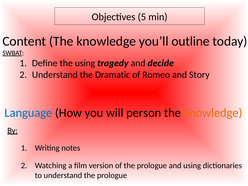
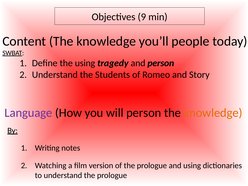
5: 5 -> 9 (142, 17)
outline: outline -> people (191, 41)
and decide: decide -> person (161, 63)
Dramatic: Dramatic -> Students (113, 75)
Language colour: blue -> purple (28, 113)
